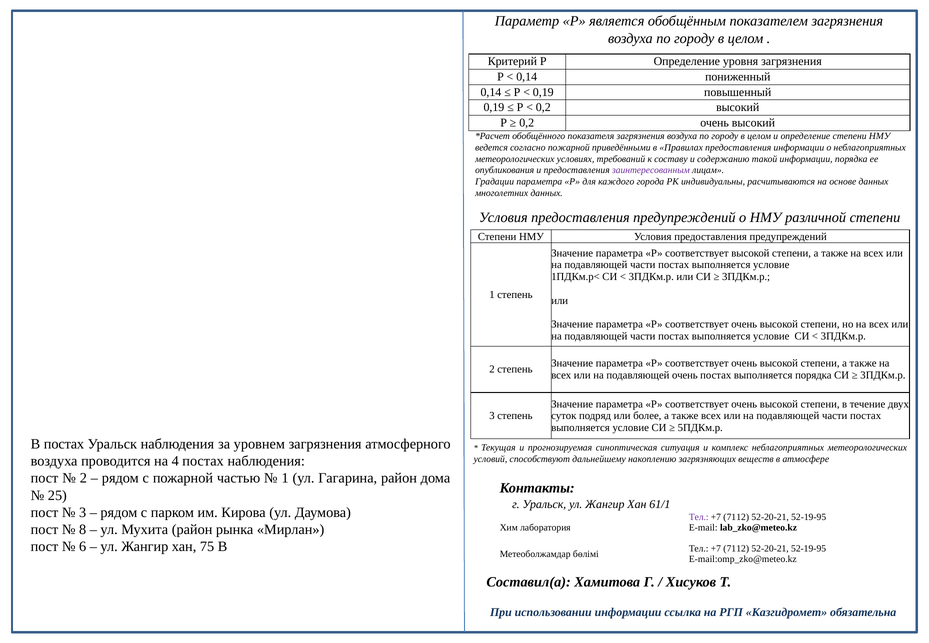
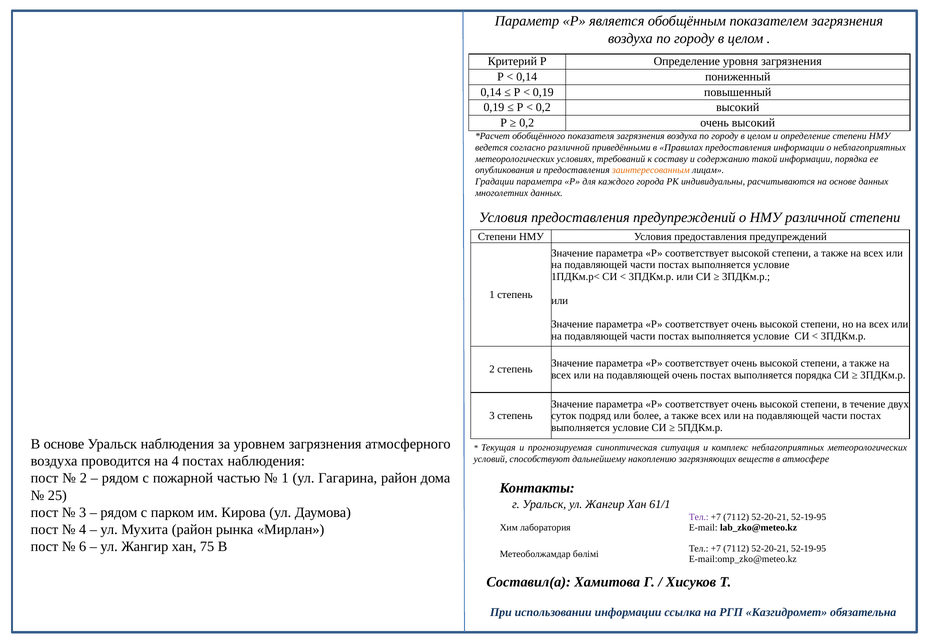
согласно пожарной: пожарной -> различной (569, 148)
заинтересованным colour: purple -> orange (651, 170)
В постах: постах -> основе (64, 444)
8: 8 -> 4 (83, 530)
